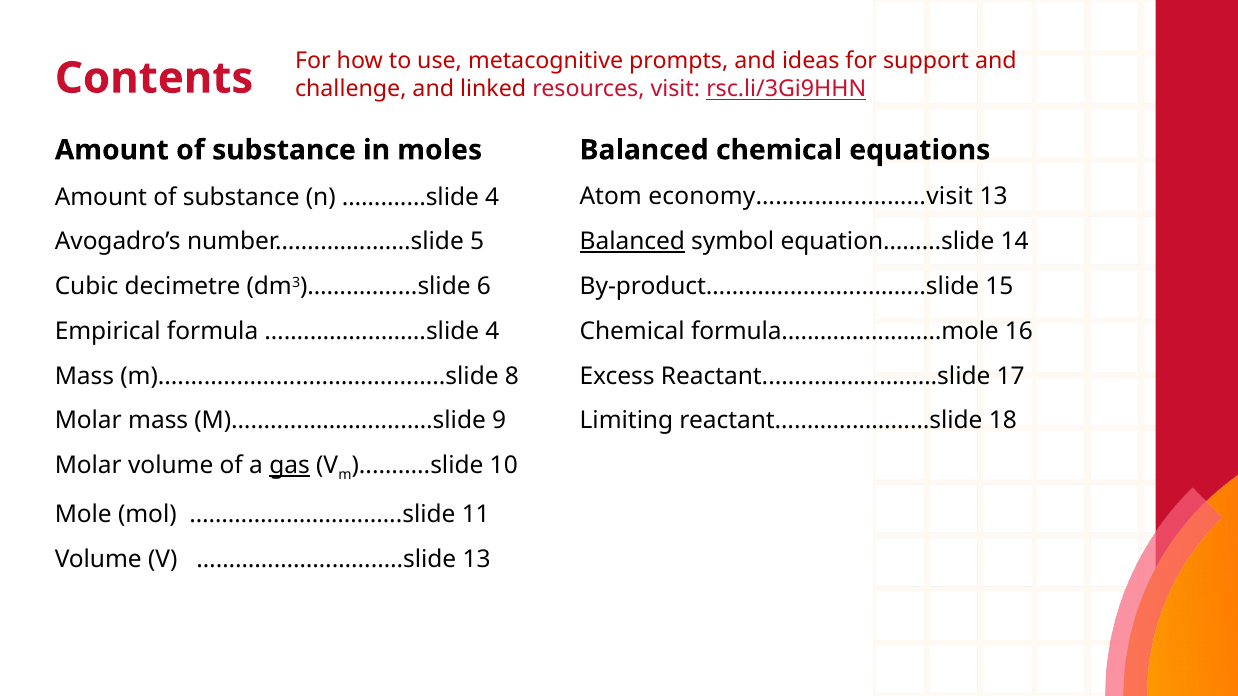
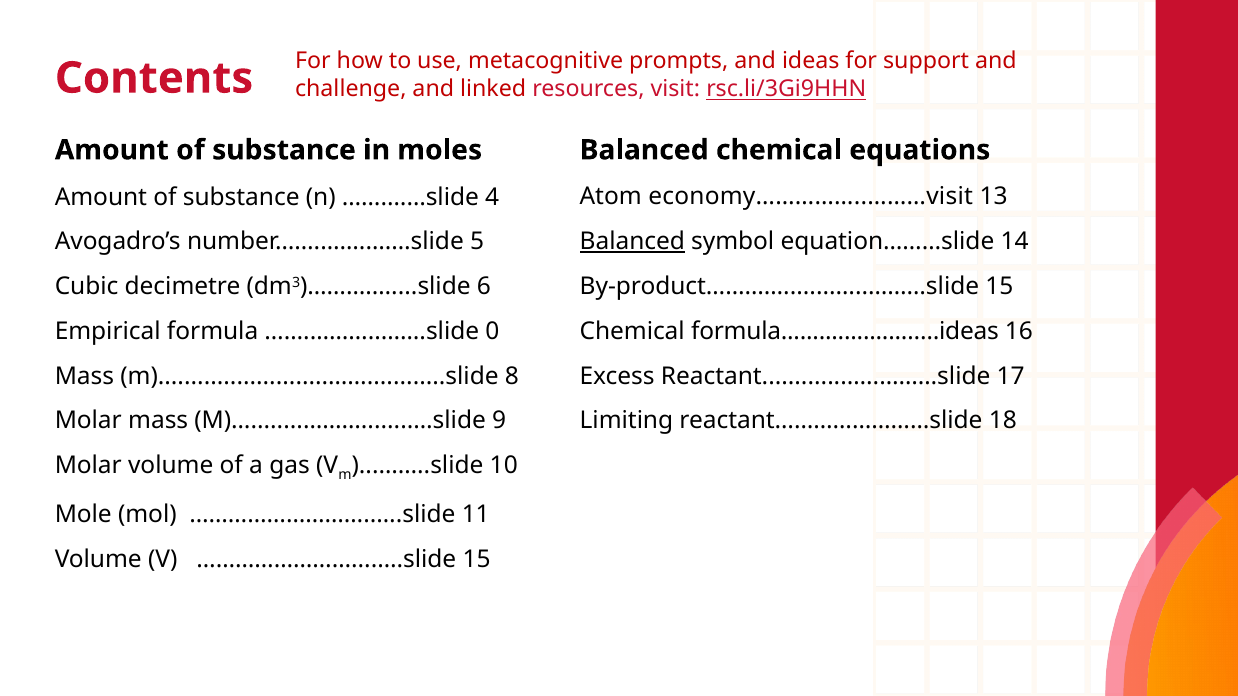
…….………..…….slide 4: 4 -> 0 (492, 331)
formula...................……mole: formula...................……mole -> formula...................……ideas (845, 331)
gas underline: present -> none (290, 466)
……………………....….slide 13: 13 -> 15 (477, 560)
